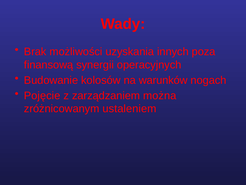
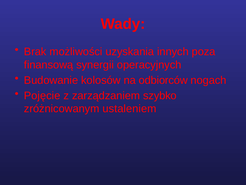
warunków: warunków -> odbiorców (163, 80)
można: można -> szybko (160, 95)
